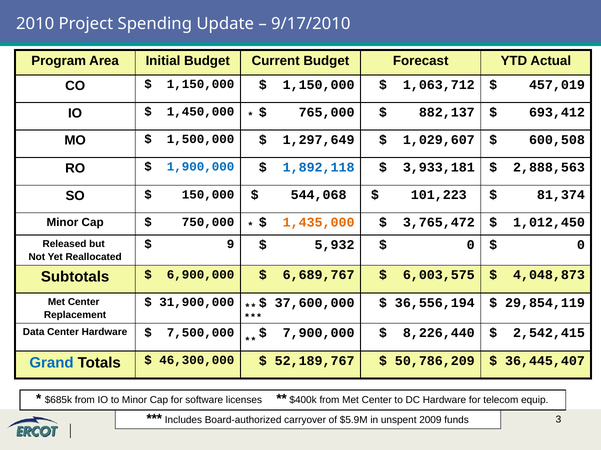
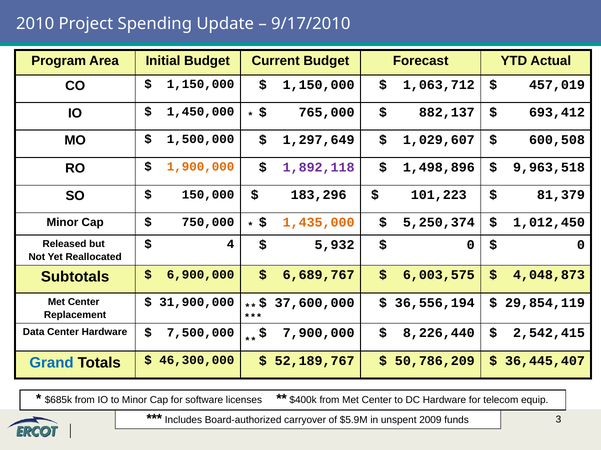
1,900,000 colour: blue -> orange (201, 167)
1,892,118 colour: blue -> purple (319, 168)
3,933,181: 3,933,181 -> 1,498,896 (439, 168)
2,888,563: 2,888,563 -> 9,963,518 (549, 168)
544,068: 544,068 -> 183,296 (319, 195)
81,374: 81,374 -> 81,379 (561, 195)
3,765,472: 3,765,472 -> 5,250,374 (439, 223)
9: 9 -> 4 (231, 245)
